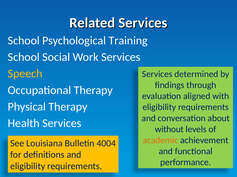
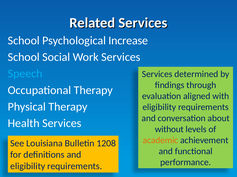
Training: Training -> Increase (128, 41)
Speech colour: yellow -> light blue (25, 74)
4004: 4004 -> 1208 (106, 144)
